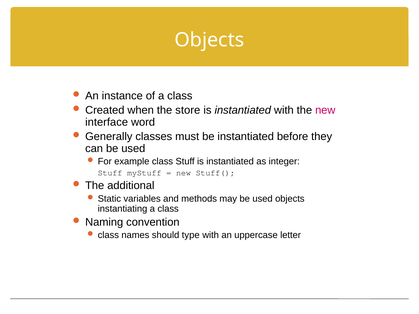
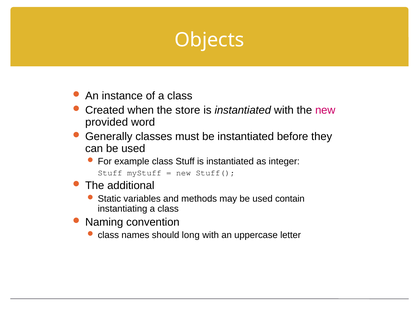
interface: interface -> provided (107, 122)
used objects: objects -> contain (290, 199)
type: type -> long (191, 235)
